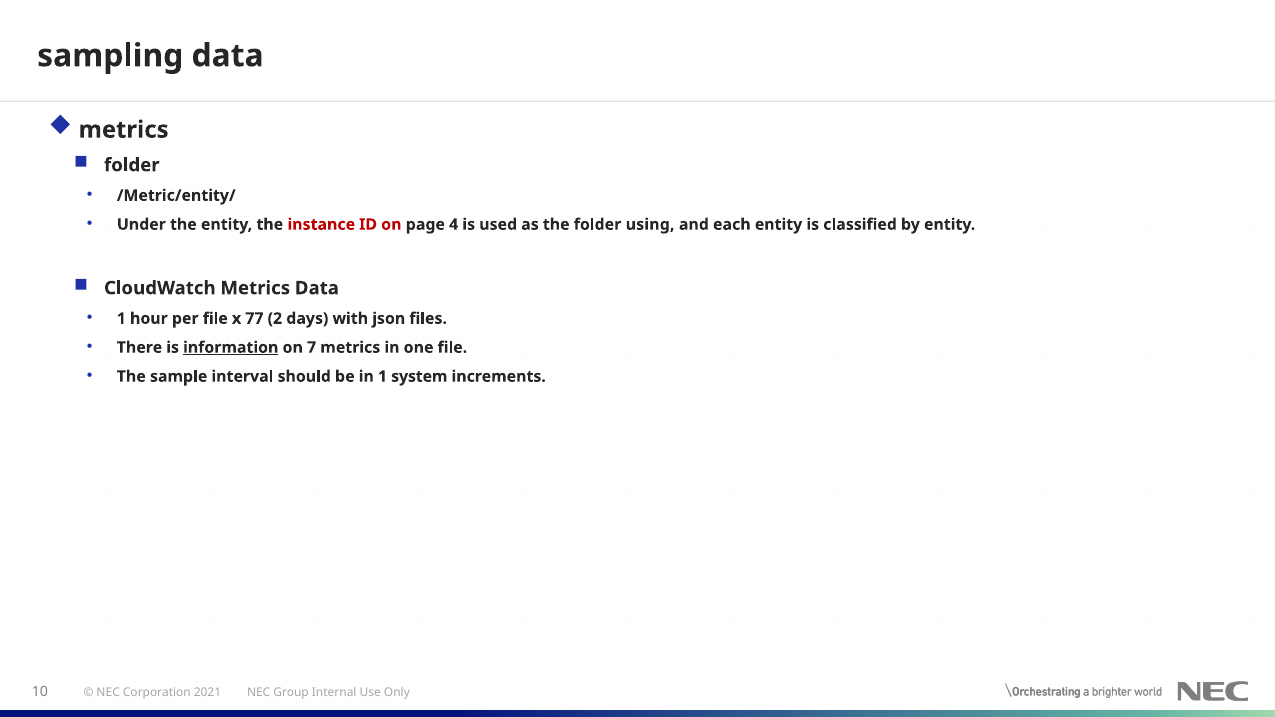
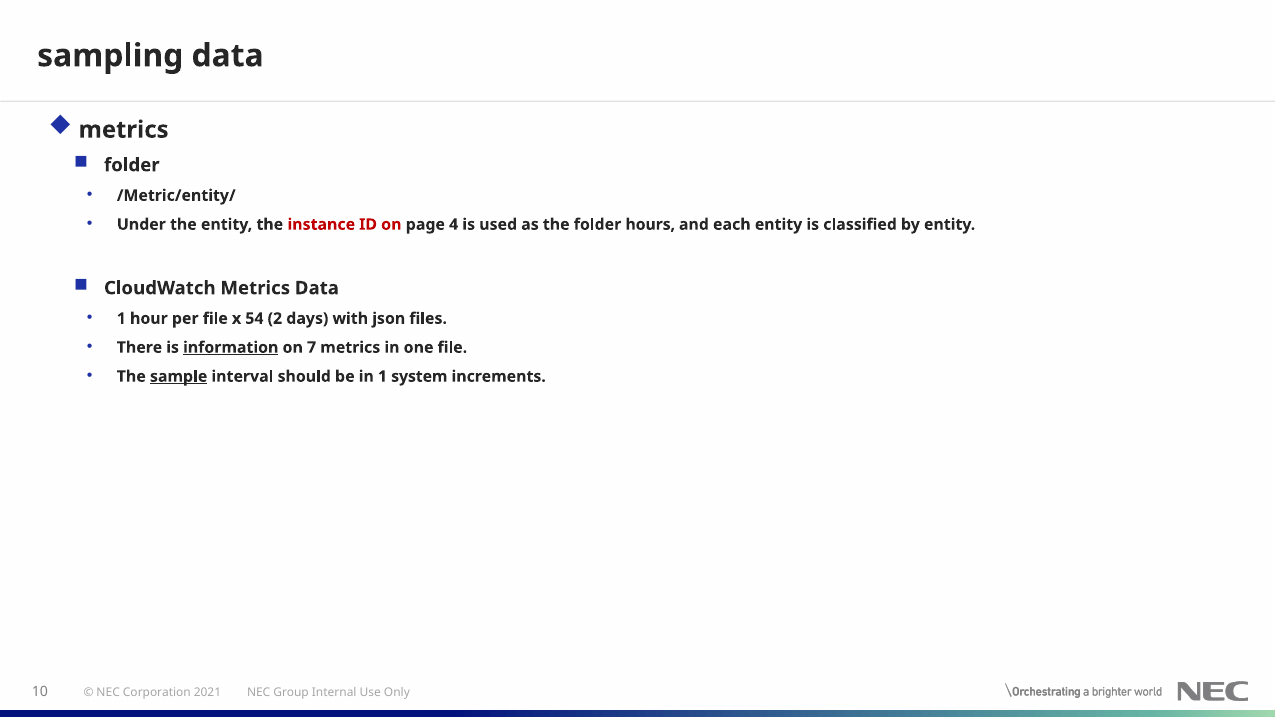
using: using -> hours (650, 225)
77: 77 -> 54 (254, 319)
sample underline: none -> present (179, 377)
